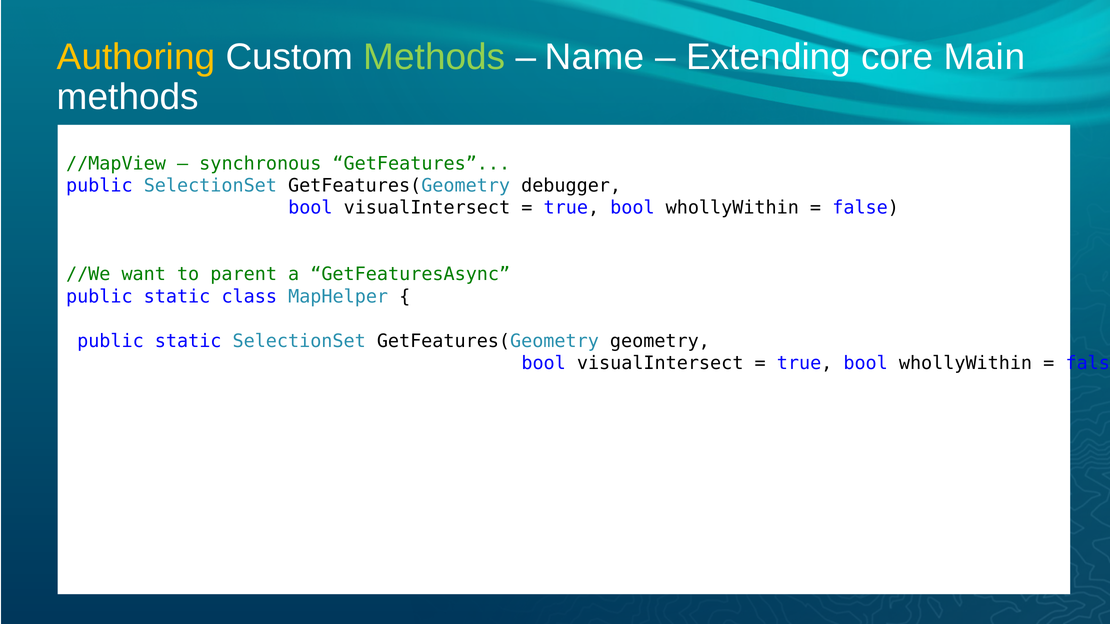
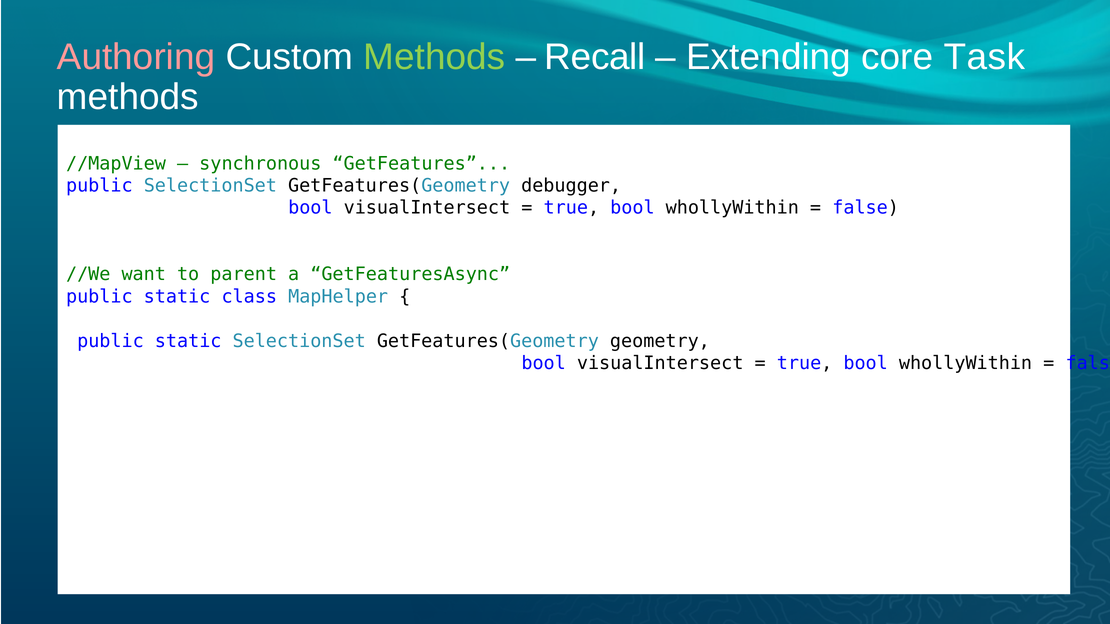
Authoring colour: yellow -> pink (136, 57)
Name: Name -> Recall (595, 57)
Main: Main -> Task (984, 57)
